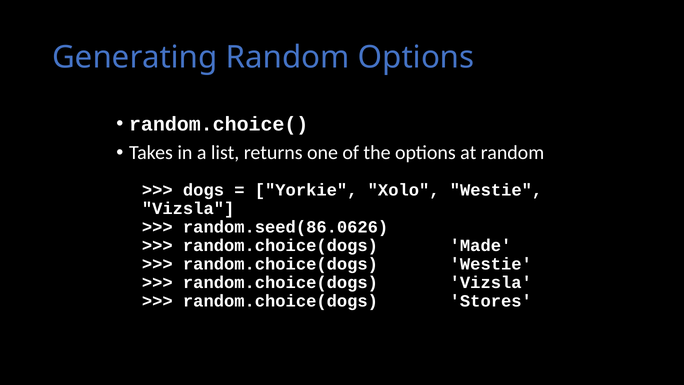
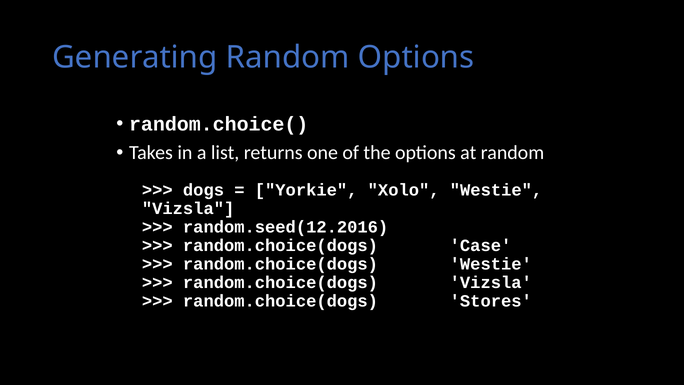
random.seed(86.0626: random.seed(86.0626 -> random.seed(12.2016 (286, 227)
Made: Made -> Case (481, 246)
